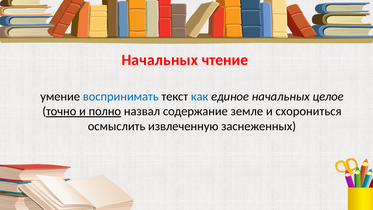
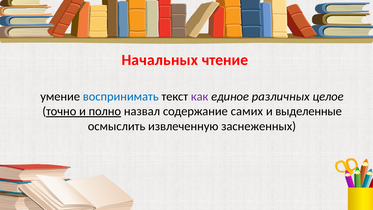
как colour: blue -> purple (200, 96)
единое начальных: начальных -> различных (281, 96)
земле: земле -> самих (247, 111)
схорониться: схорониться -> выделенные (309, 111)
